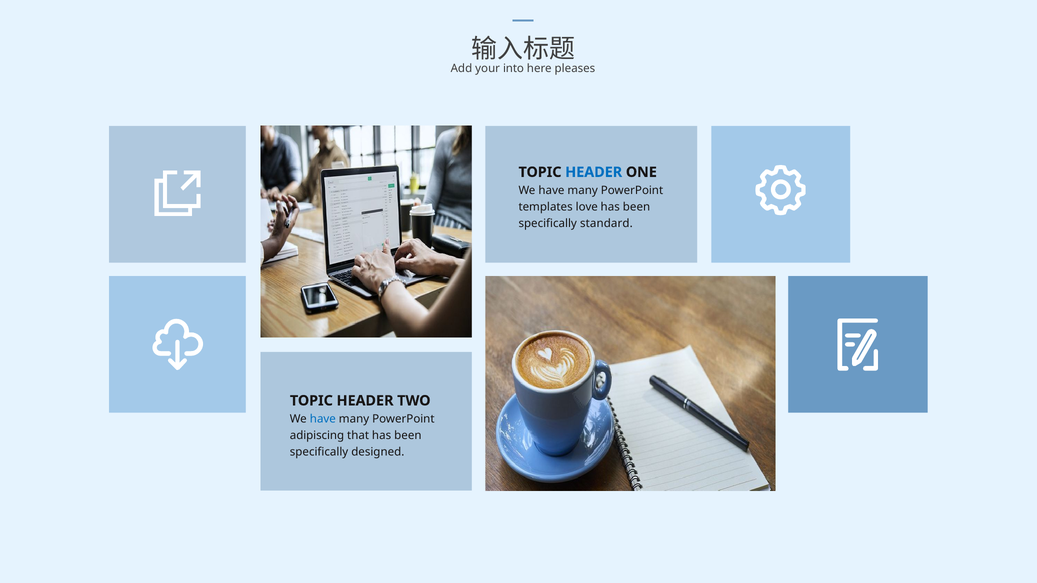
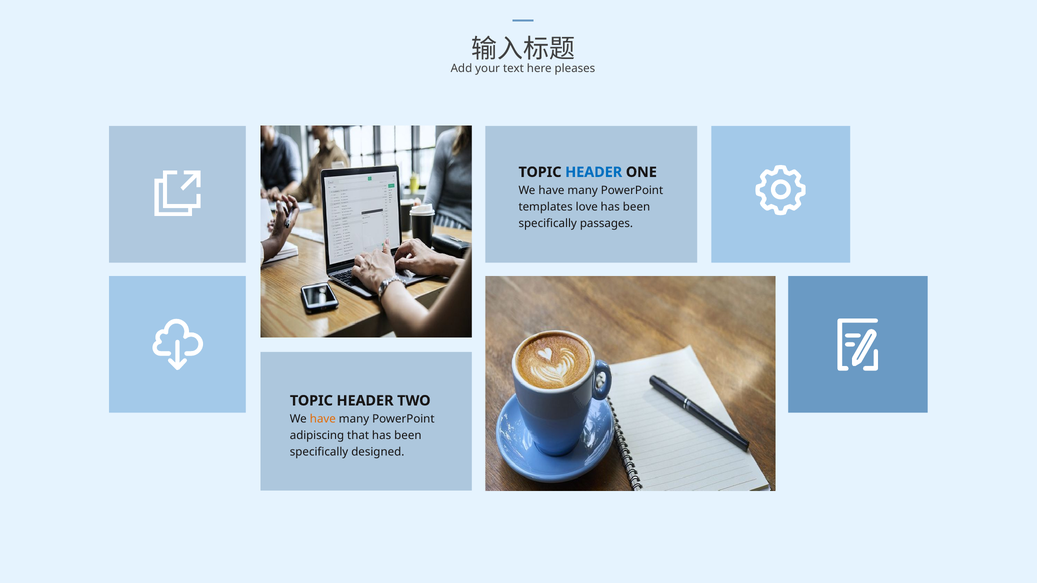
into: into -> text (513, 69)
standard: standard -> passages (606, 223)
have colour: blue -> orange (323, 419)
